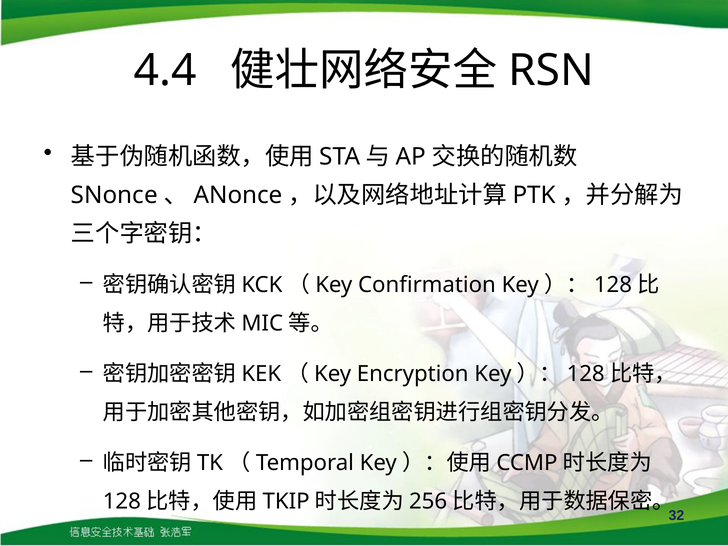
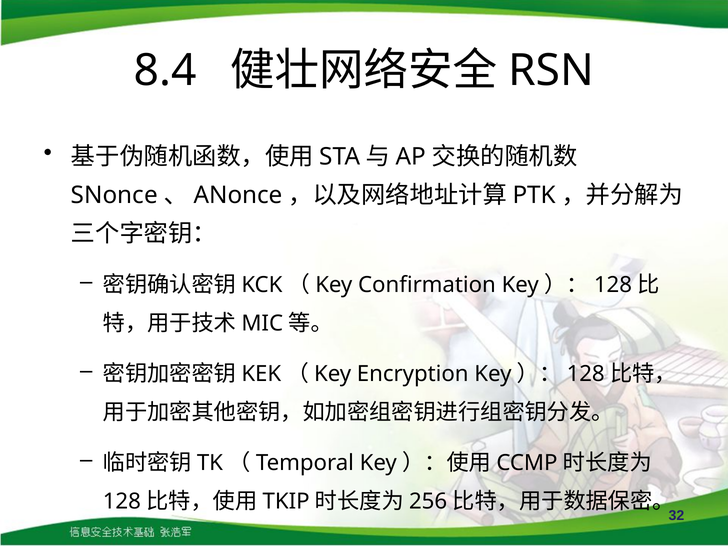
4.4: 4.4 -> 8.4 (165, 70)
